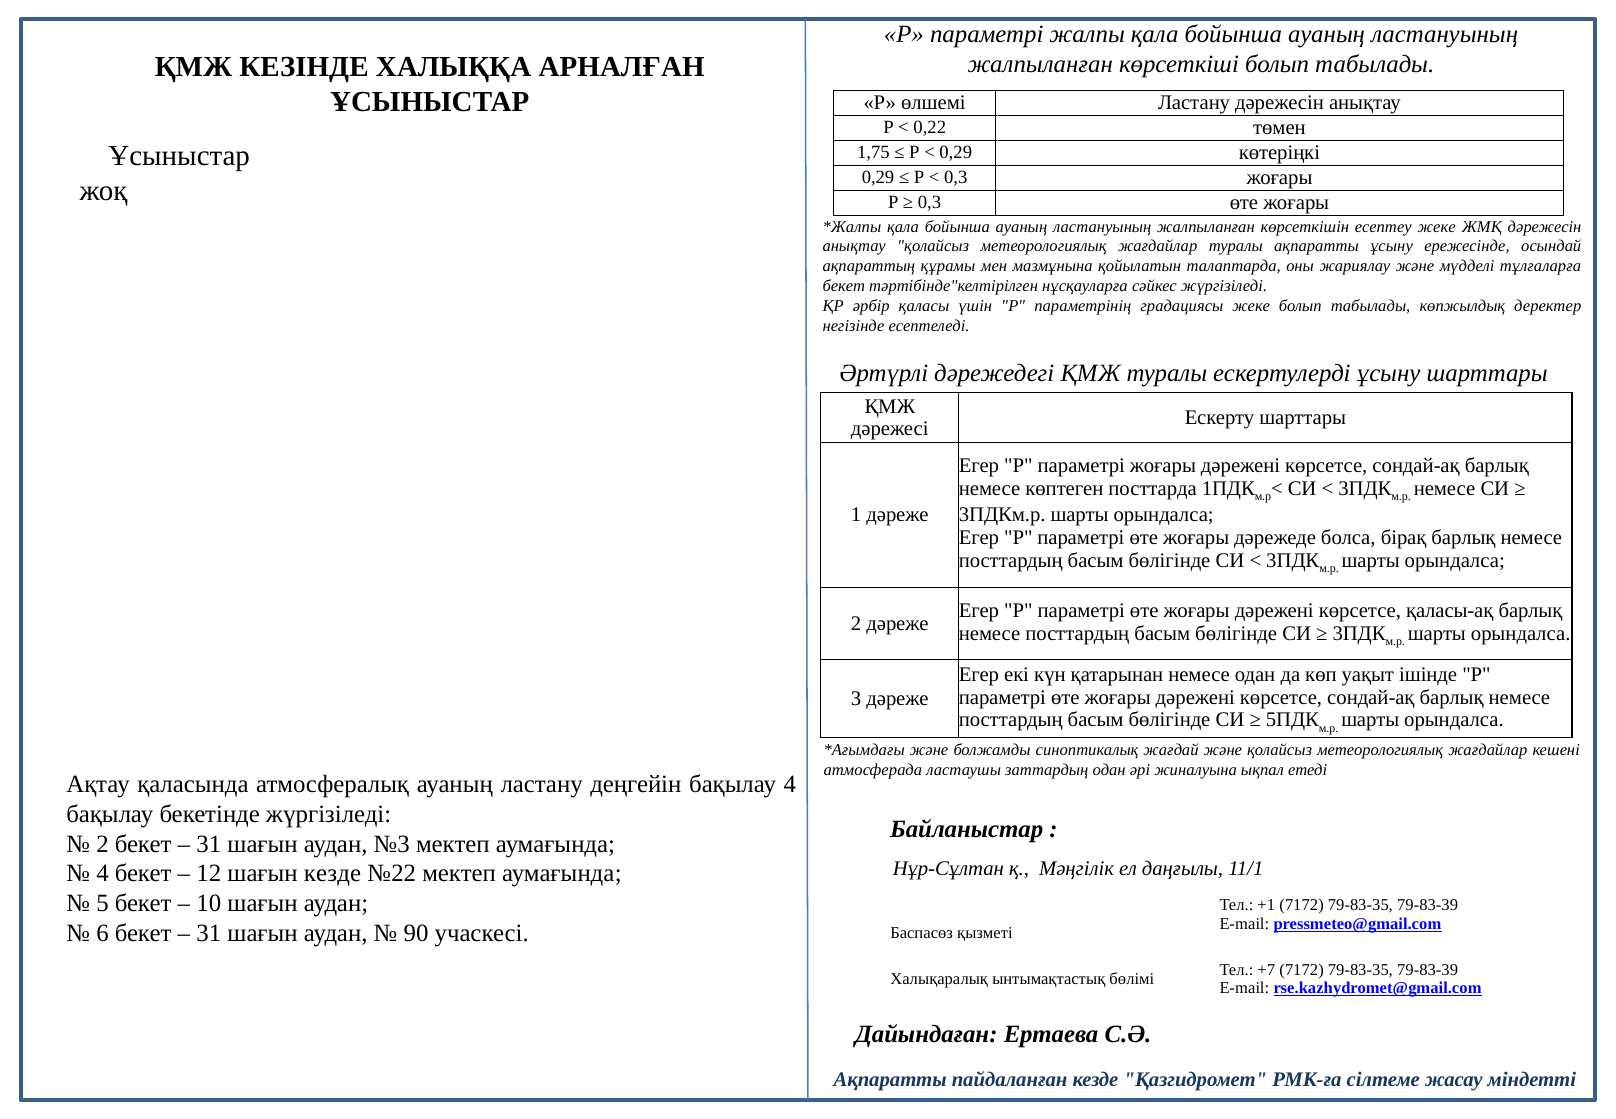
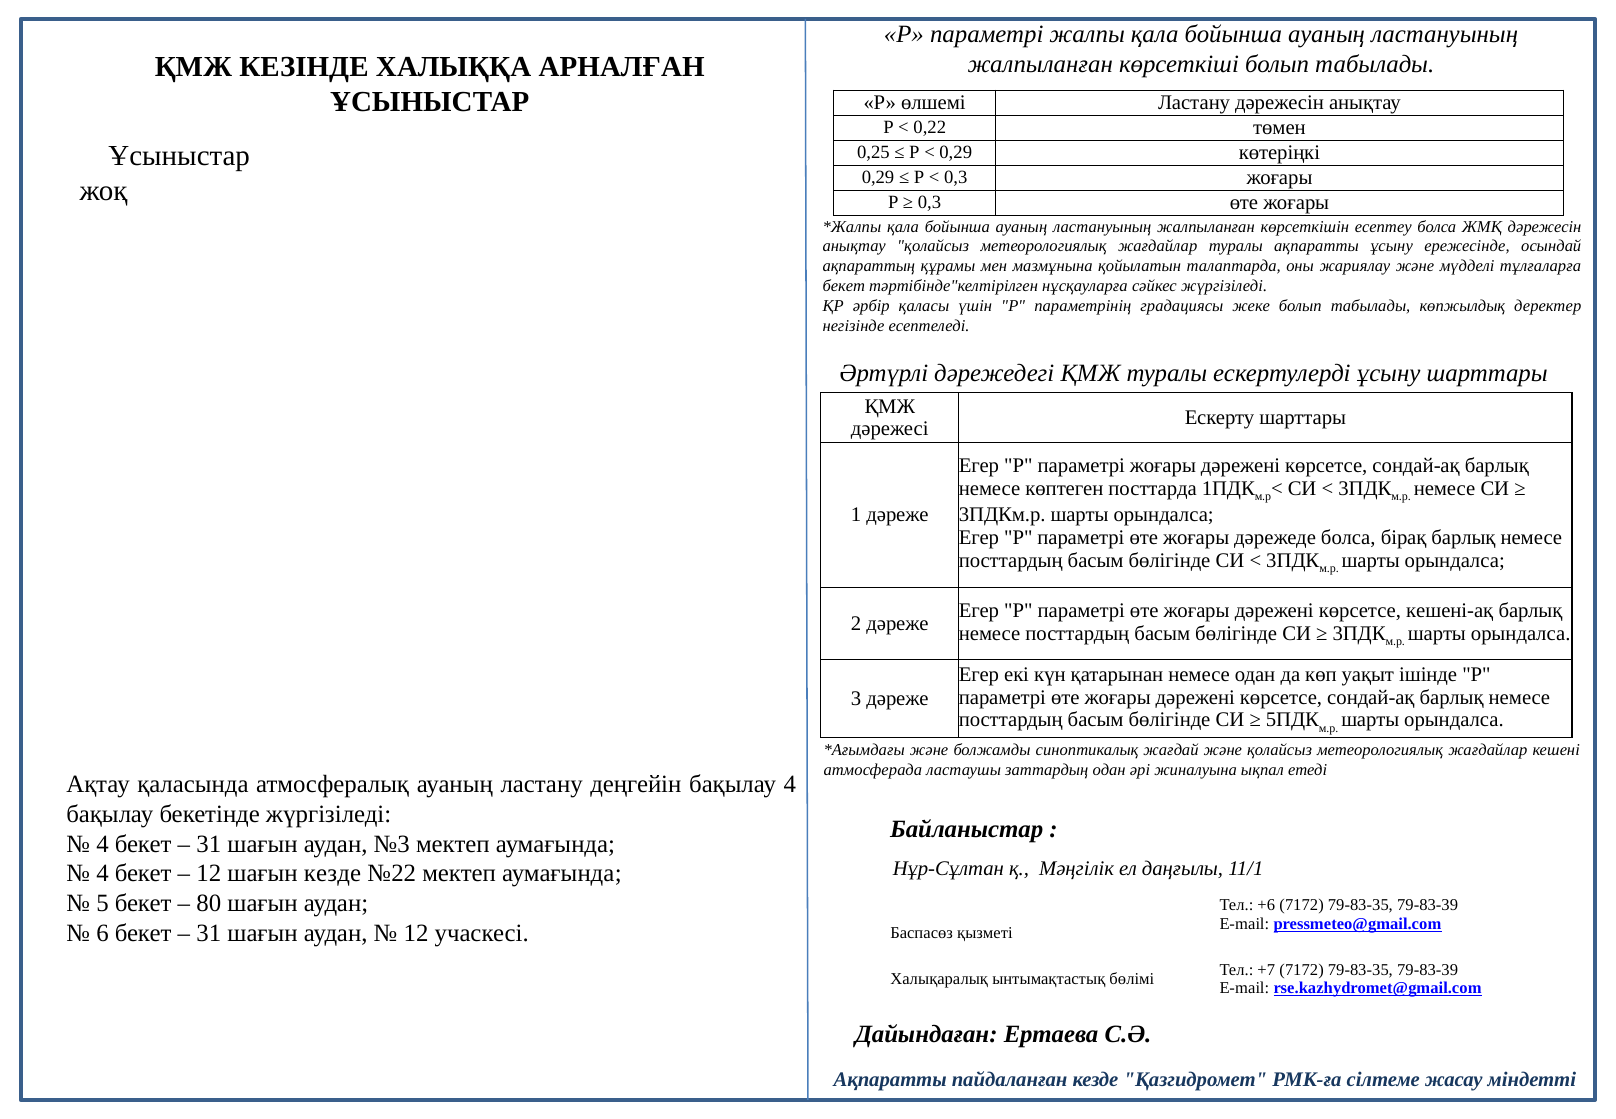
1,75: 1,75 -> 0,25 (873, 153)
есептеу жеке: жеке -> болса (1437, 227)
қаласы-ақ: қаласы-ақ -> кешені-ақ (1450, 610)
2: 2 -> 4 (102, 844)
10: 10 -> 80 (209, 903)
+1: +1 -> +6 (1266, 905)
90: 90 -> 12 (416, 933)
